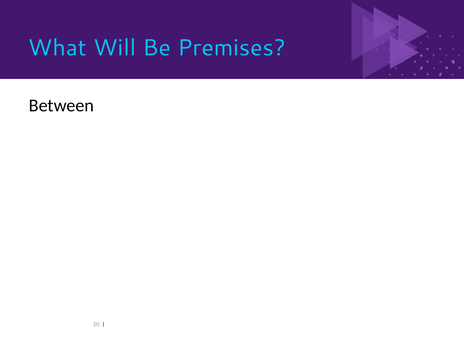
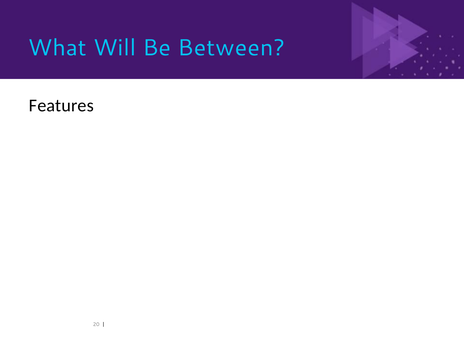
Premises: Premises -> Between (231, 48)
Between: Between -> Features (61, 106)
